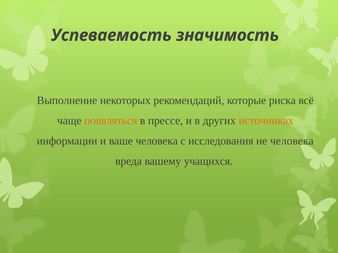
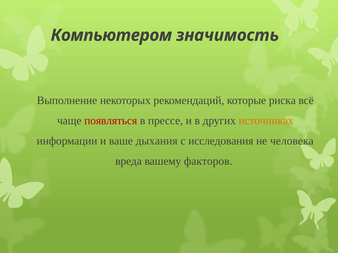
Успеваемость: Успеваемость -> Компьютером (111, 35)
появляться colour: orange -> red (111, 121)
ваше человека: человека -> дыхания (157, 141)
учащихся: учащихся -> факторов (208, 161)
